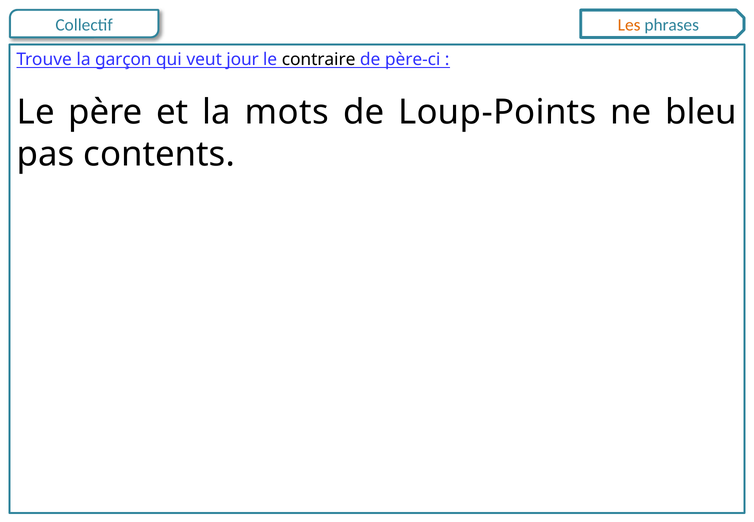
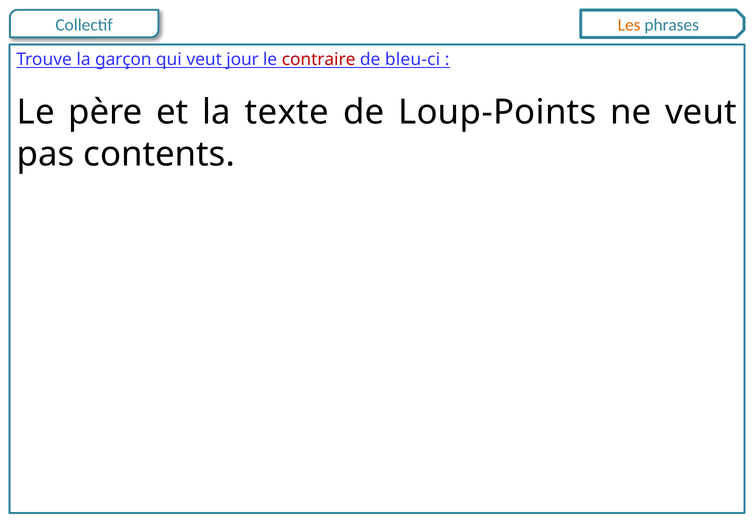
contraire colour: black -> red (319, 60)
père-ci: père-ci -> bleu-ci (413, 60)
mots: mots -> texte (287, 112)
ne bleu: bleu -> veut (701, 112)
